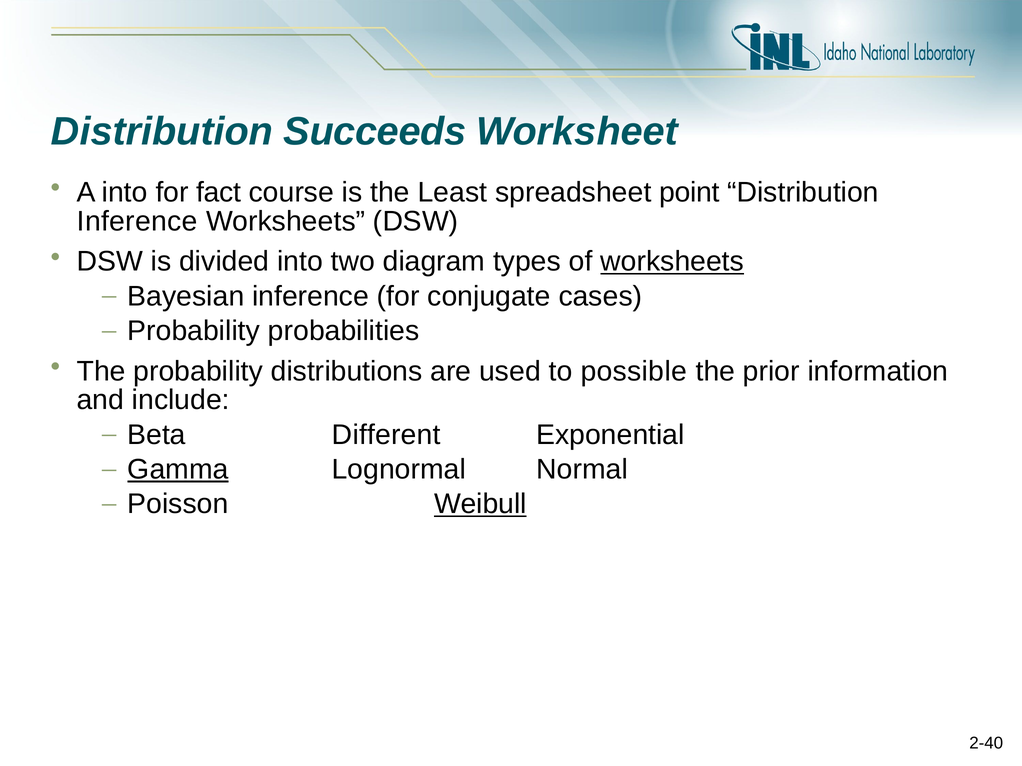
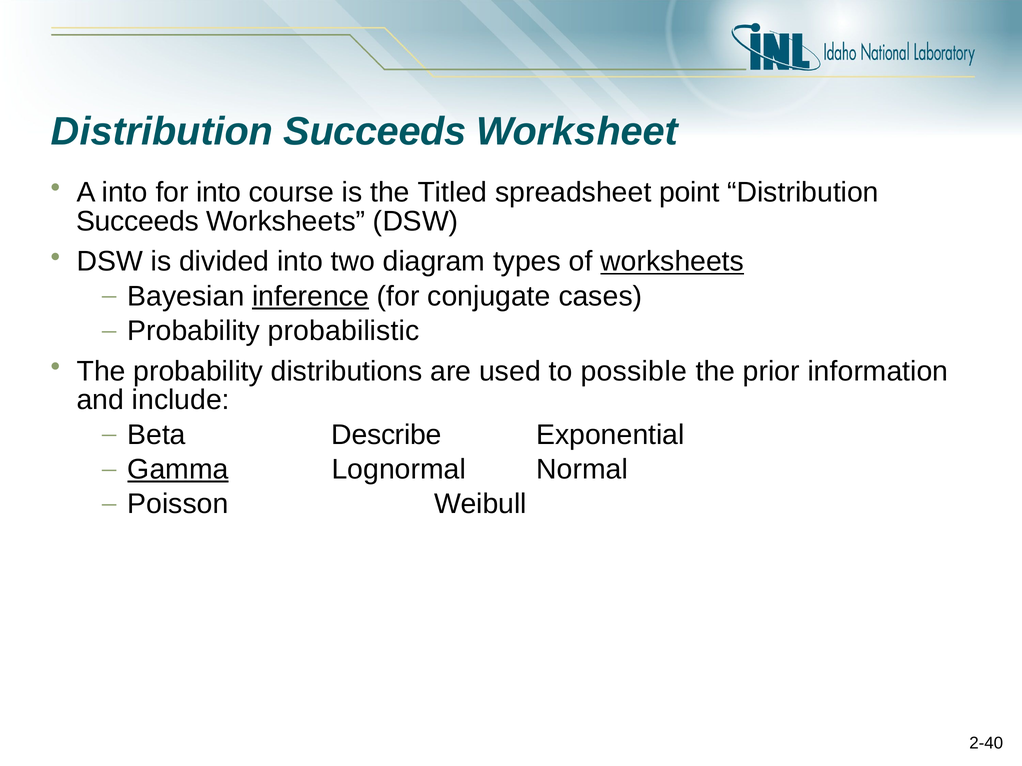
for fact: fact -> into (219, 192)
Least: Least -> Titled (452, 192)
Inference: Inference -> Succeeds (138, 221)
inference underline: none -> present (311, 296)
probabilities: probabilities -> probabilistic (344, 331)
Different: Different -> Describe (386, 435)
Weibull underline: present -> none (480, 504)
